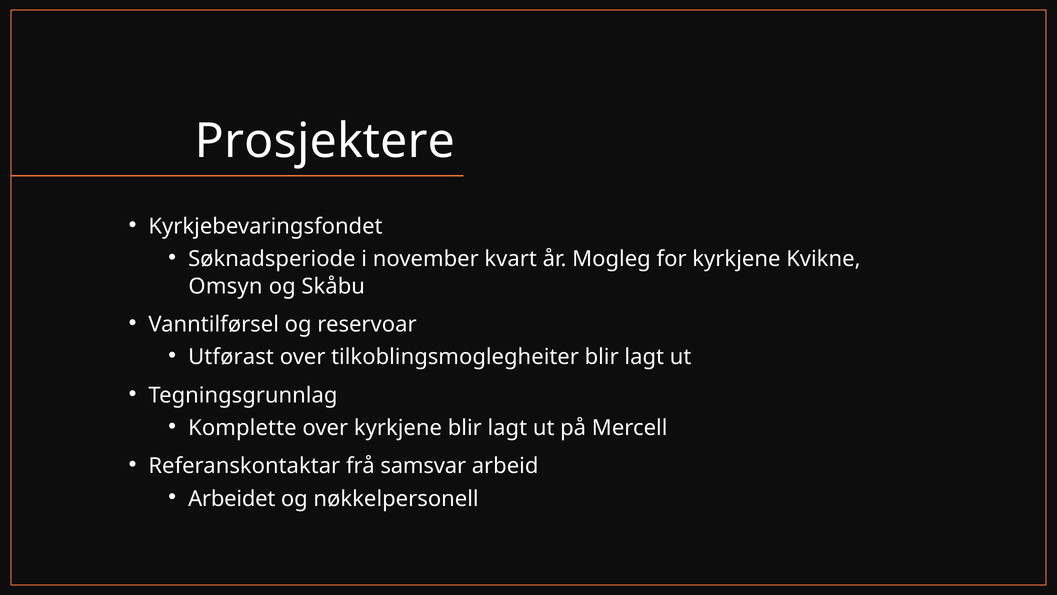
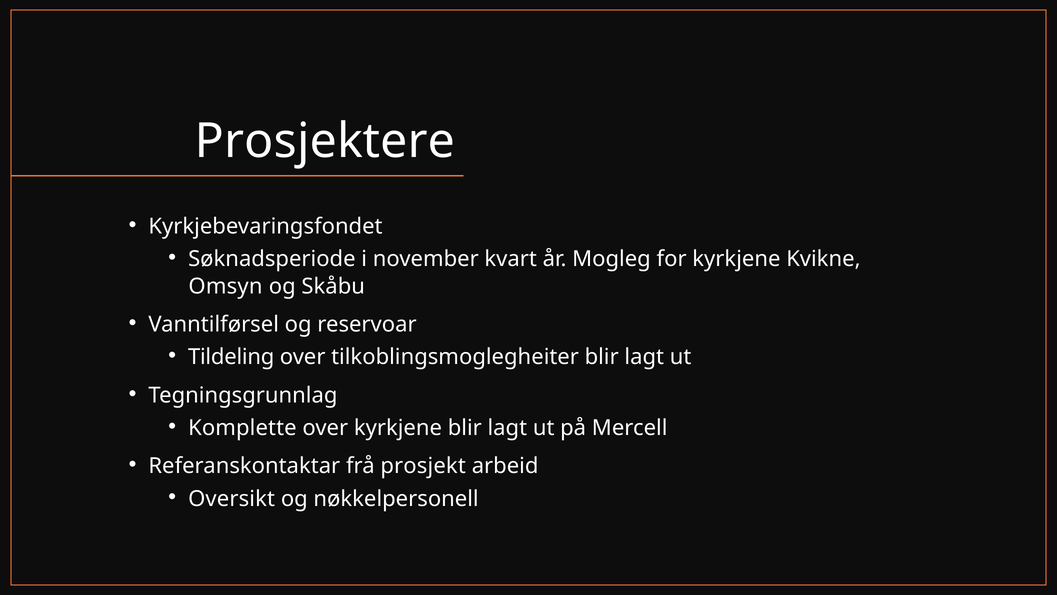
Utførast: Utførast -> Tildeling (231, 357)
samsvar: samsvar -> prosjekt (423, 466)
Arbeidet: Arbeidet -> Oversikt (232, 498)
